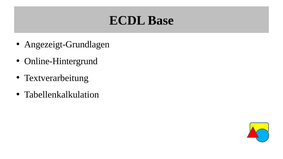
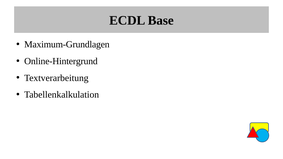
Angezeigt-Grundlagen: Angezeigt-Grundlagen -> Maximum-Grundlagen (67, 45)
